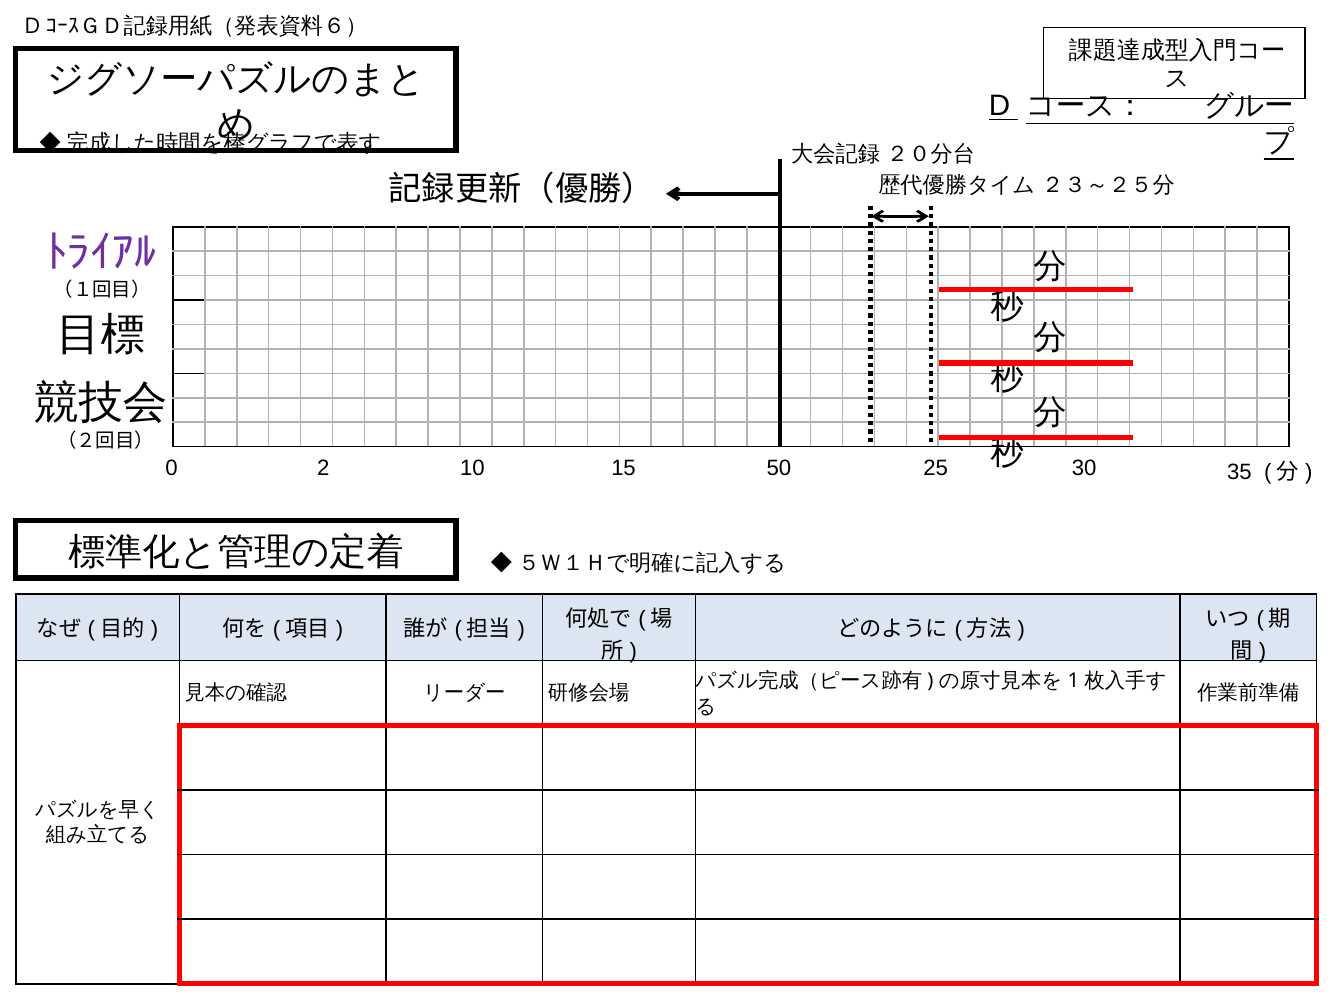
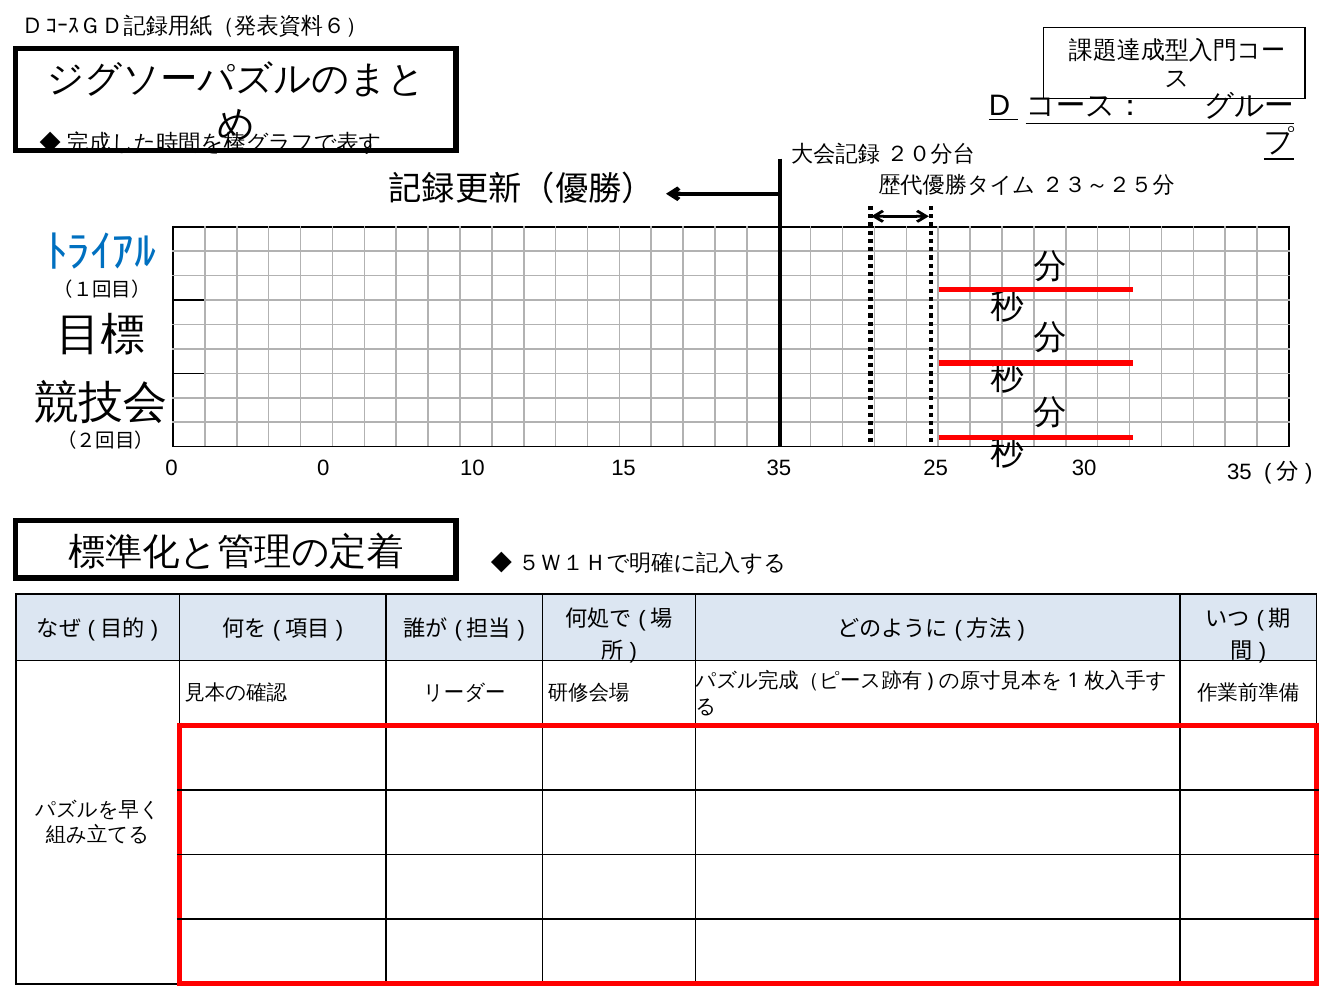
ﾄﾗｲｱﾙ colour: purple -> blue (101, 253)
0 2: 2 -> 0 (323, 468)
15 50: 50 -> 35 (779, 468)
